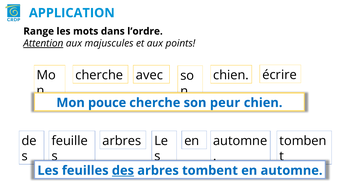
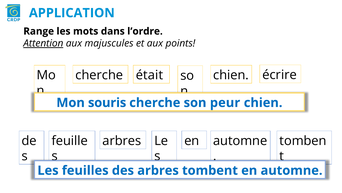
avec: avec -> était (149, 75)
pouce: pouce -> souris (107, 102)
des underline: present -> none (123, 170)
